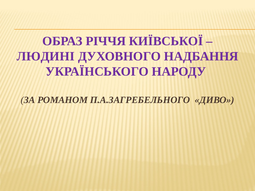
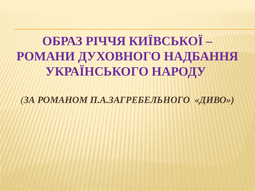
ЛЮДИНІ: ЛЮДИНІ -> РОМАНИ (46, 56)
